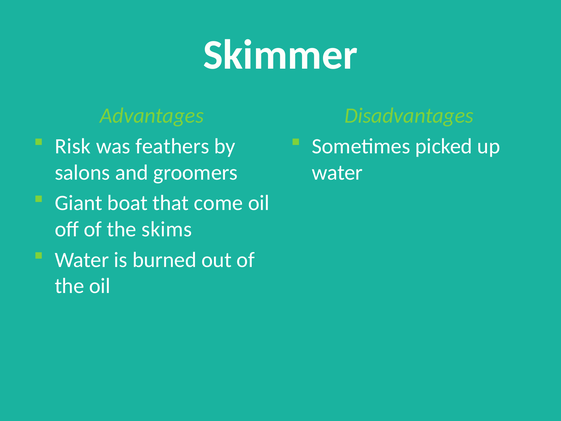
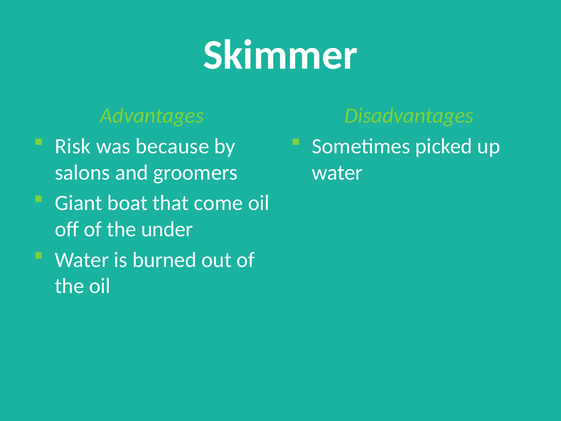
feathers: feathers -> because (172, 146)
skims: skims -> under (167, 229)
